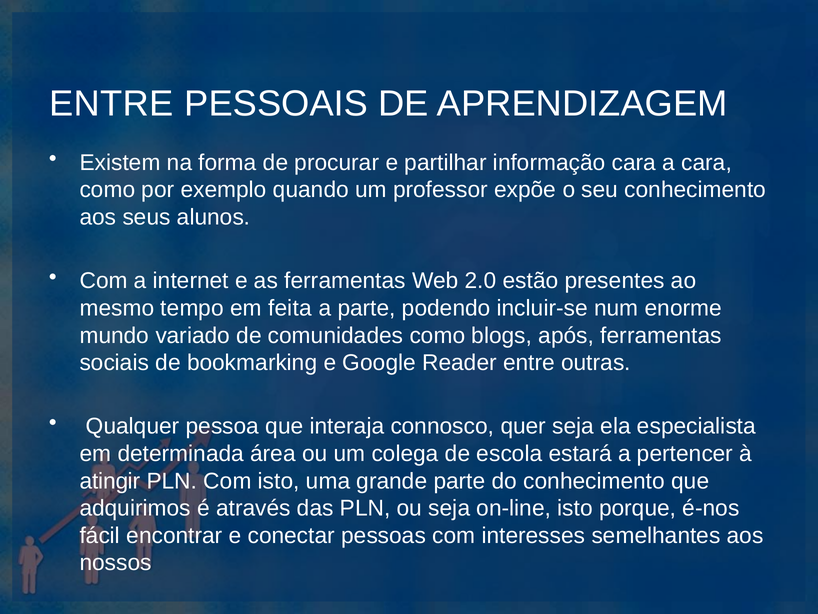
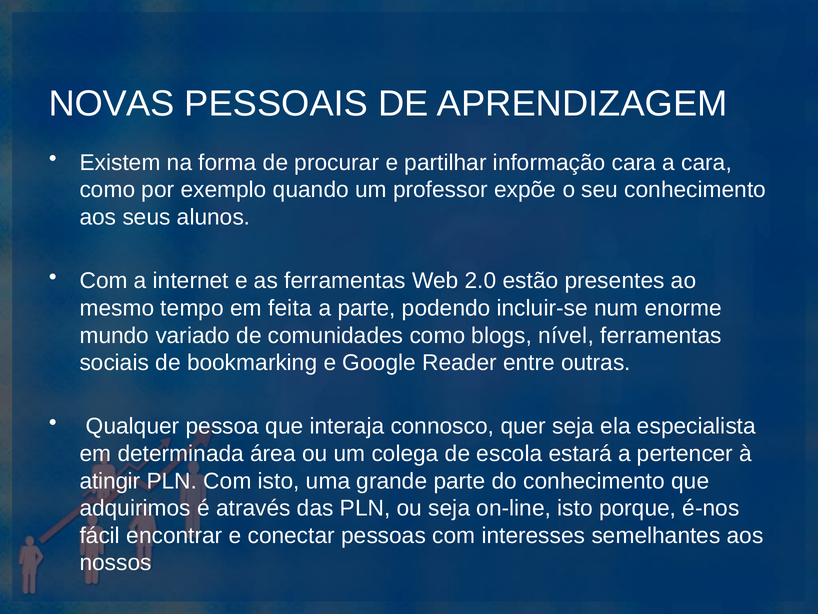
ENTRE: ENTRE -> NOVAS (112, 103)
após: após -> nível (566, 335)
